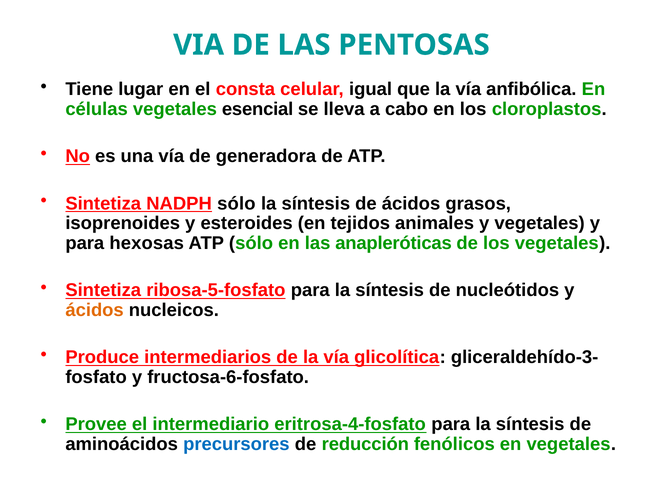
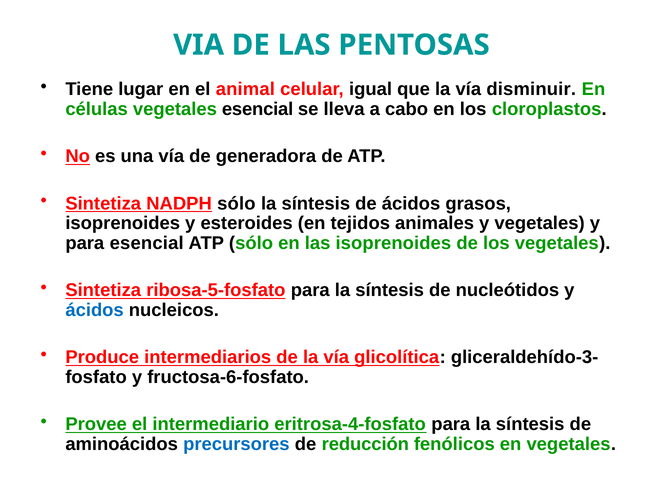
consta: consta -> animal (245, 89)
anfibólica: anfibólica -> disminuir (531, 89)
para hexosas: hexosas -> esencial (147, 243)
las anapleróticas: anapleróticas -> isoprenoides (393, 243)
ácidos colour: orange -> blue (95, 310)
